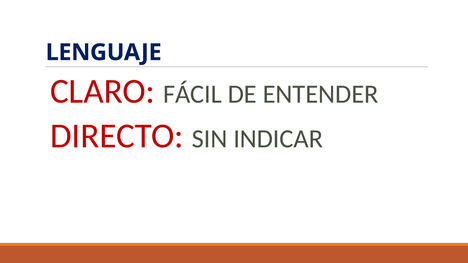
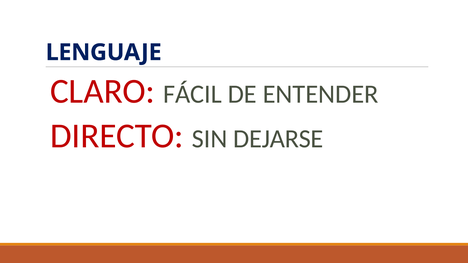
INDICAR: INDICAR -> DEJARSE (278, 139)
